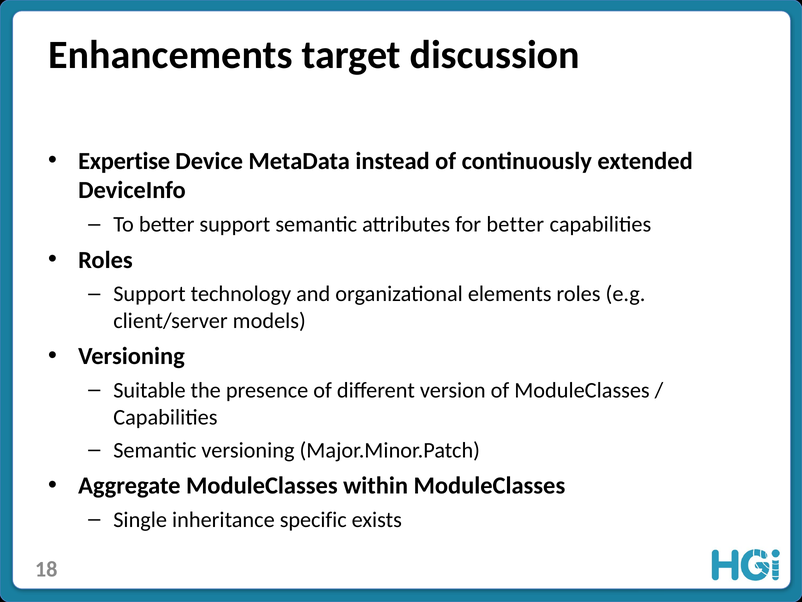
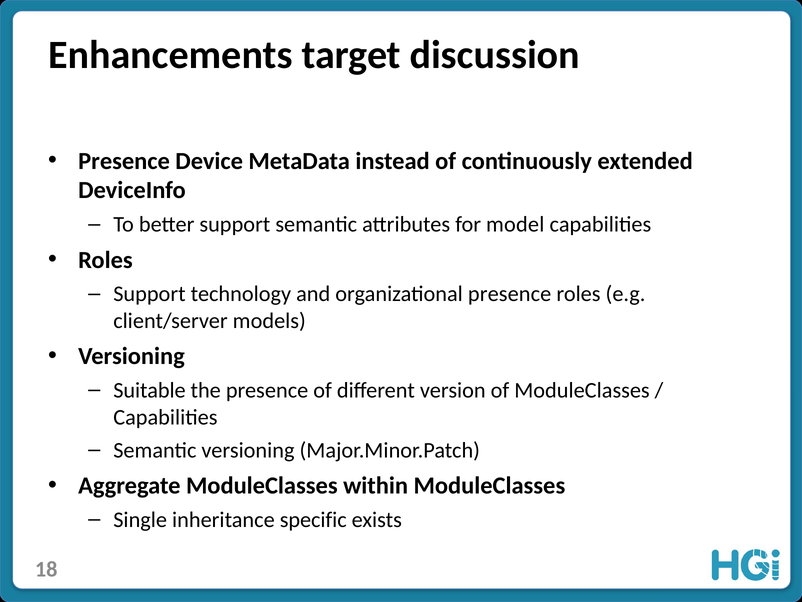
Expertise: Expertise -> Presence (124, 161)
for better: better -> model (515, 224)
organizational elements: elements -> presence (510, 294)
